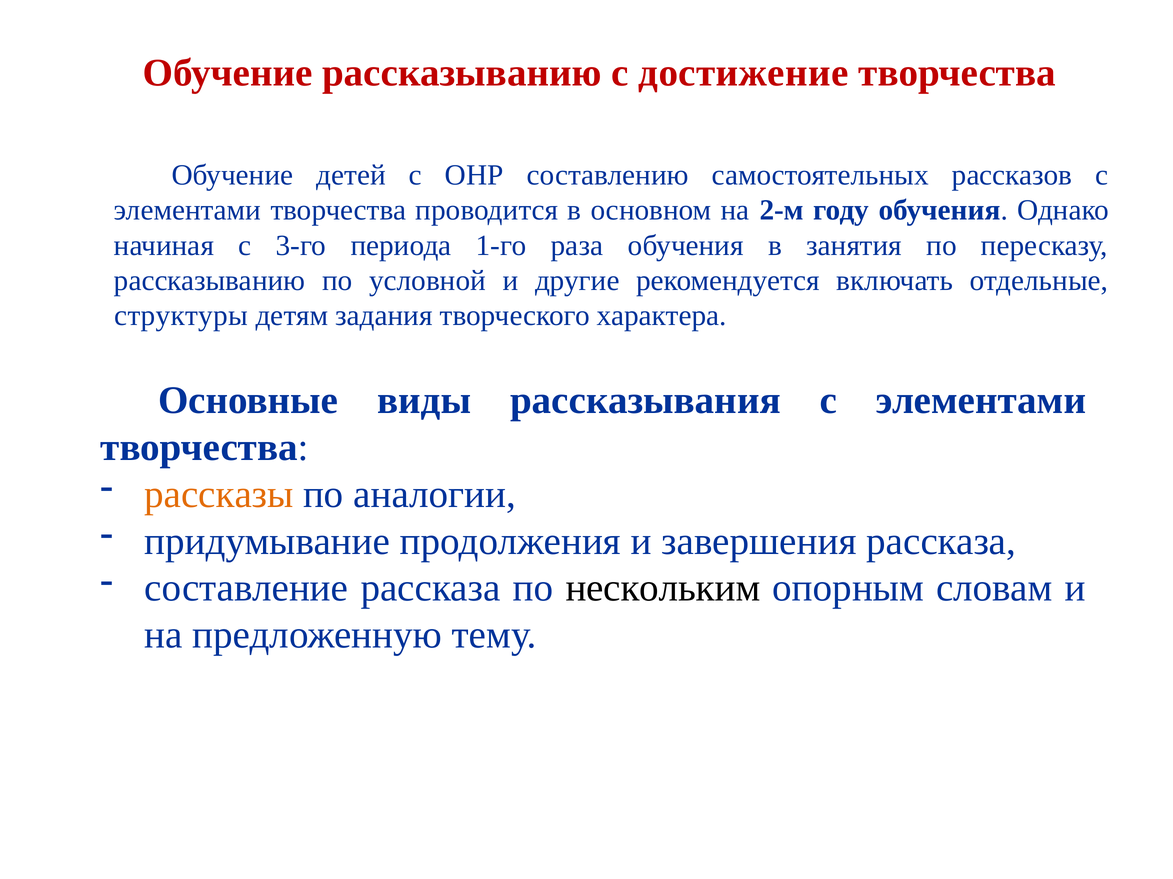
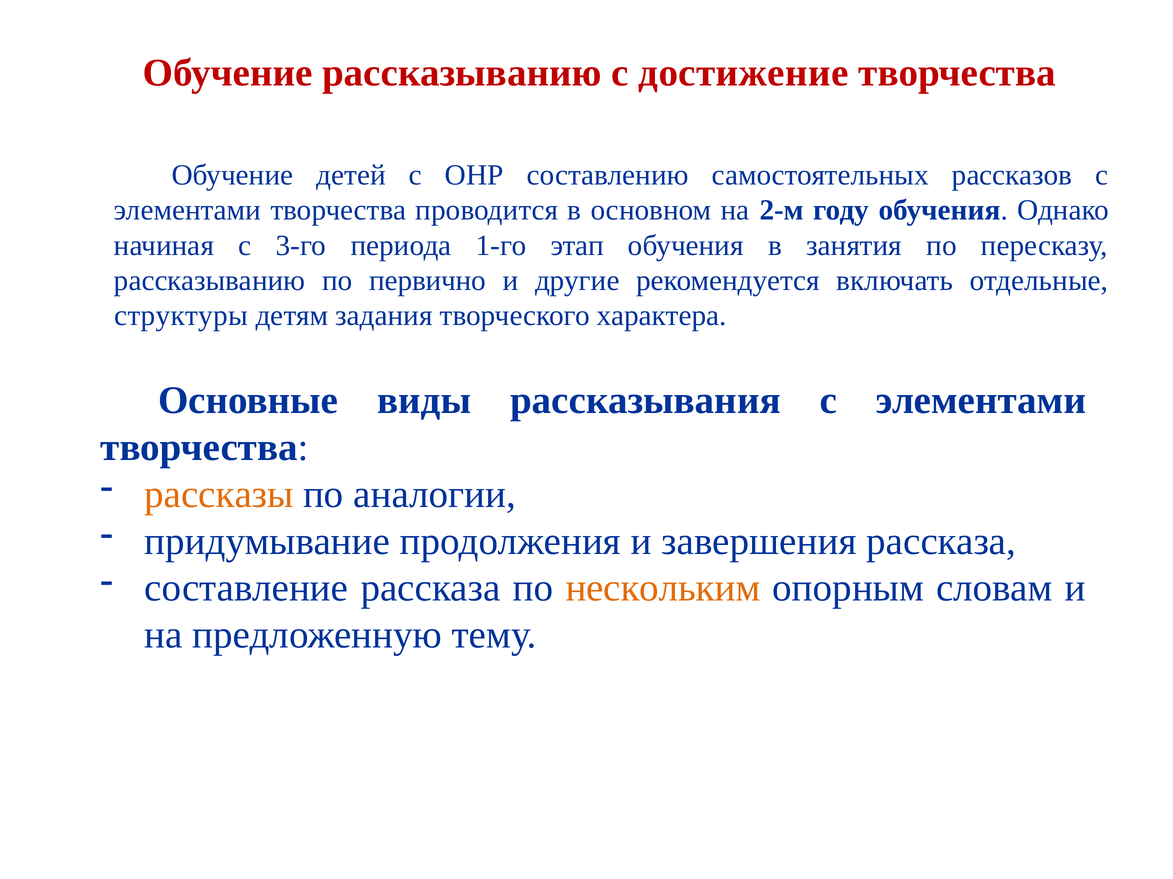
раза: раза -> этап (577, 246)
условной: условной -> первично (428, 281)
нескольким colour: black -> orange (663, 589)
